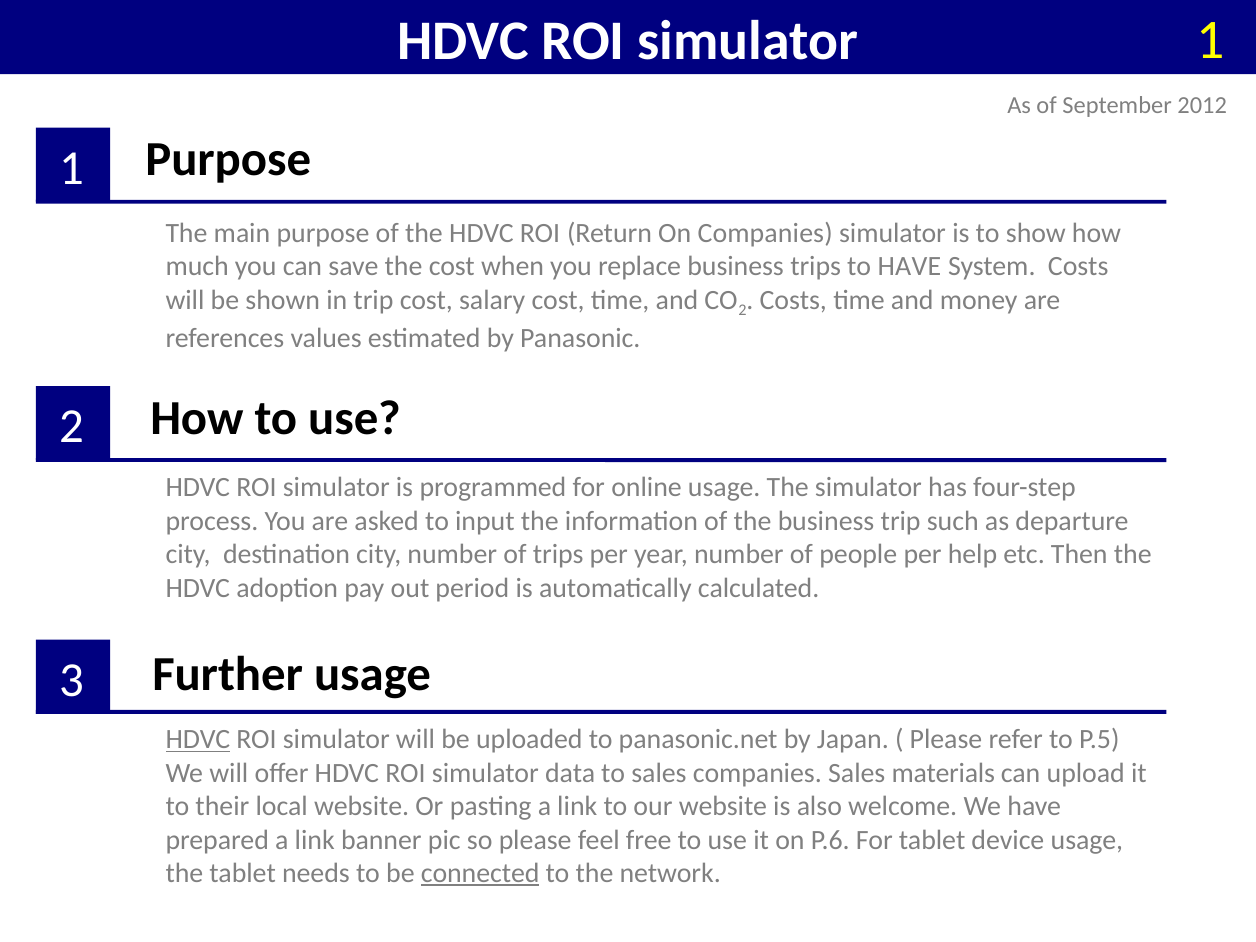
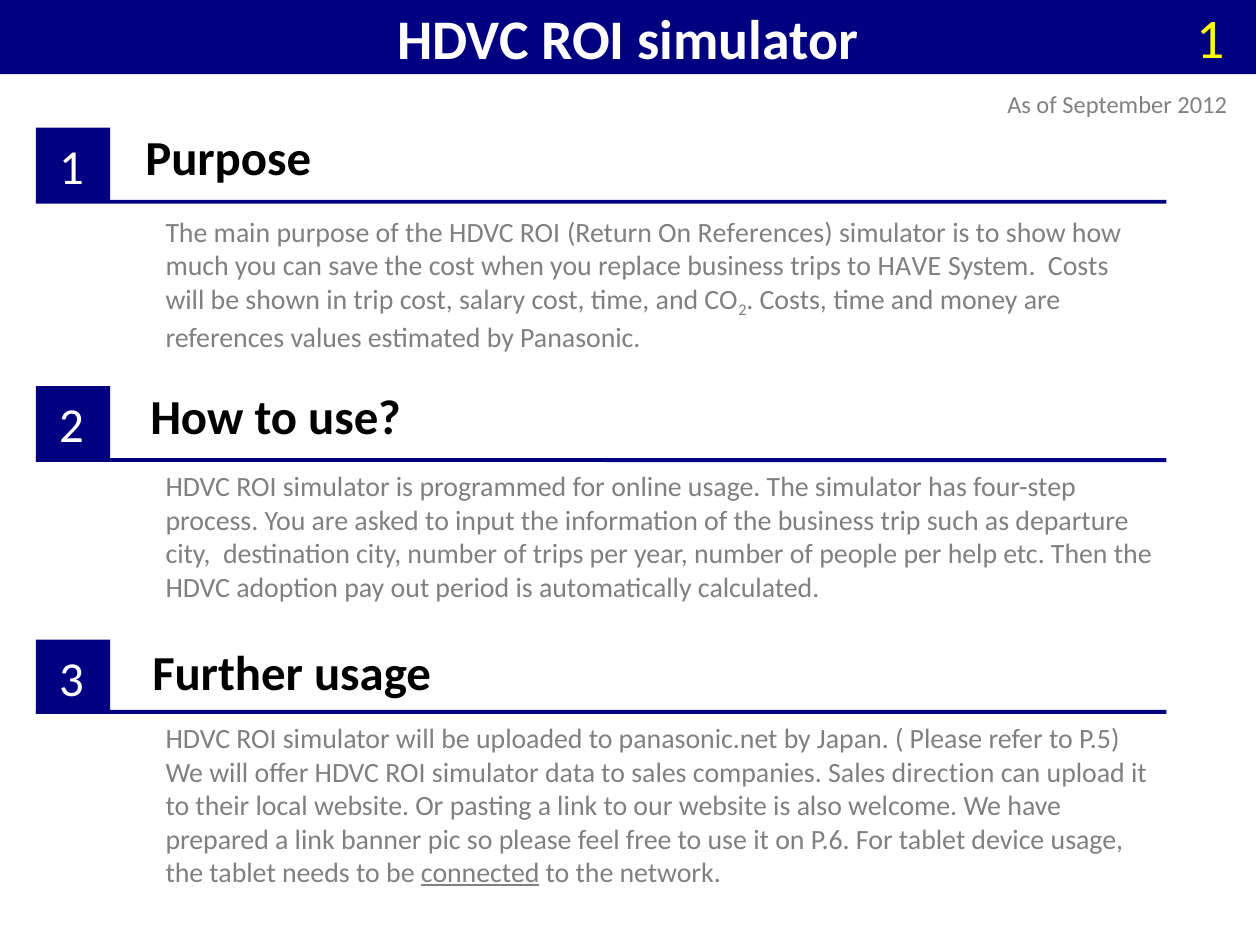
On Companies: Companies -> References (765, 233)
HDVC underline: present -> none (198, 739)
Sales materials: materials -> direction (943, 773)
